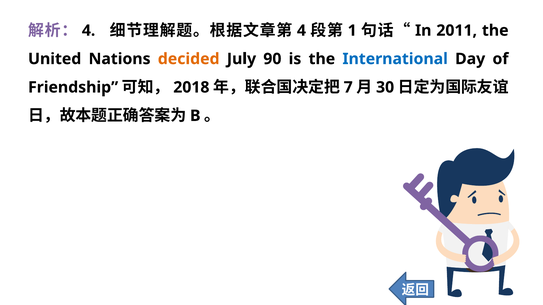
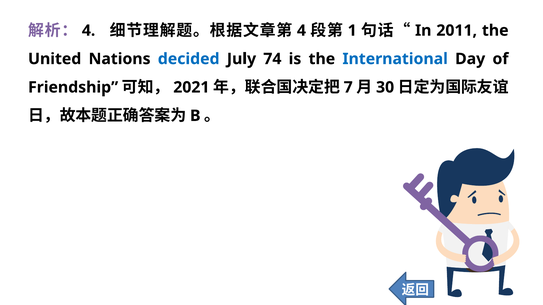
decided colour: orange -> blue (189, 59)
90: 90 -> 74 (272, 59)
2018: 2018 -> 2021 (191, 87)
